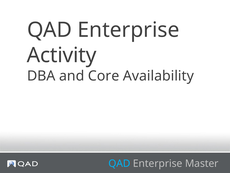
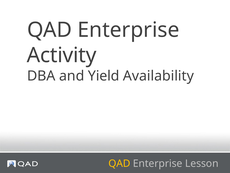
Core: Core -> Yield (104, 76)
QAD colour: light blue -> yellow (119, 163)
Master: Master -> Lesson (202, 163)
